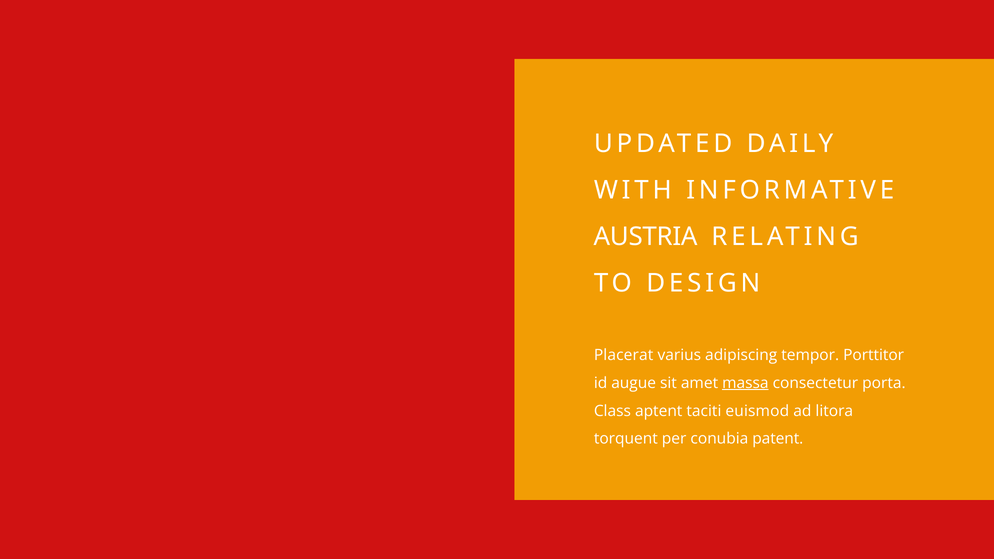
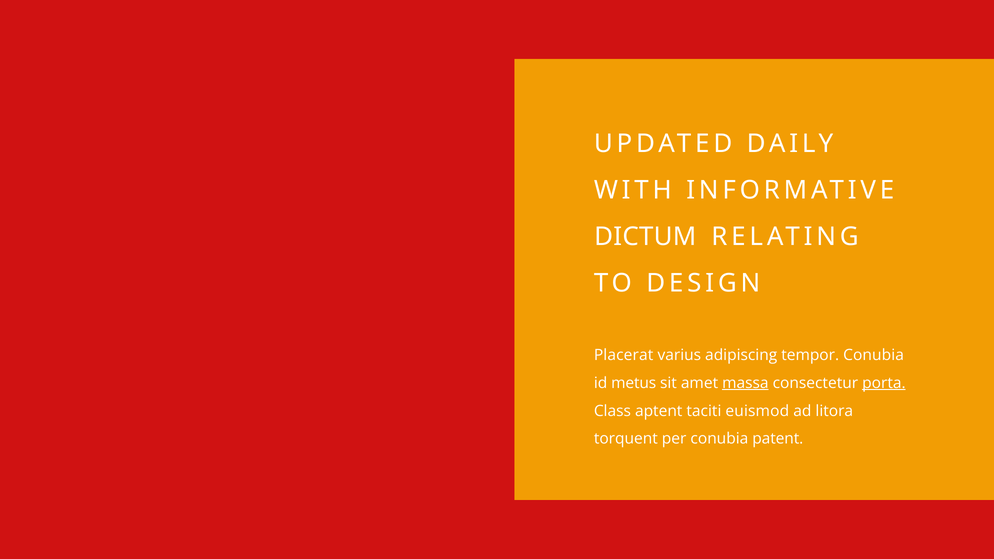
AUSTRIA: AUSTRIA -> DICTUM (645, 237)
tempor Porttitor: Porttitor -> Conubia (874, 355)
augue: augue -> metus (634, 383)
porta underline: none -> present (884, 383)
